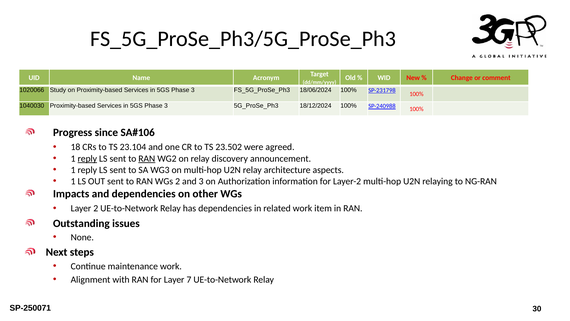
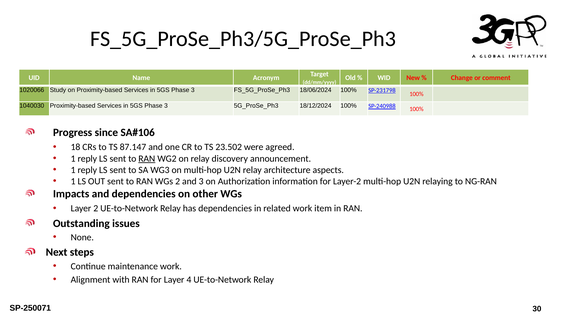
23.104: 23.104 -> 87.147 (133, 147)
reply underline: present -> none (87, 158)
7: 7 -> 4 (189, 279)
